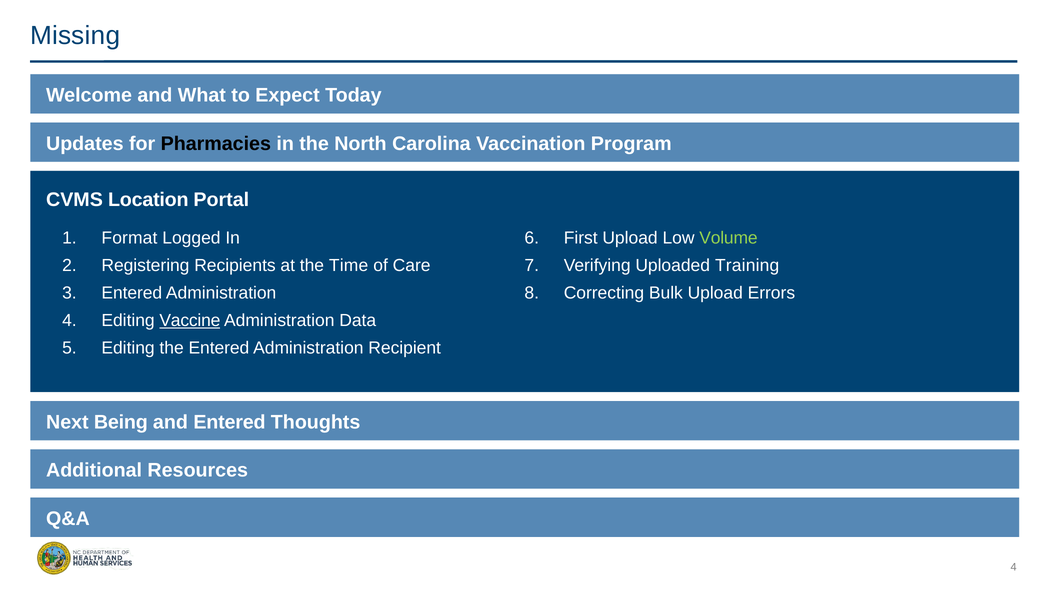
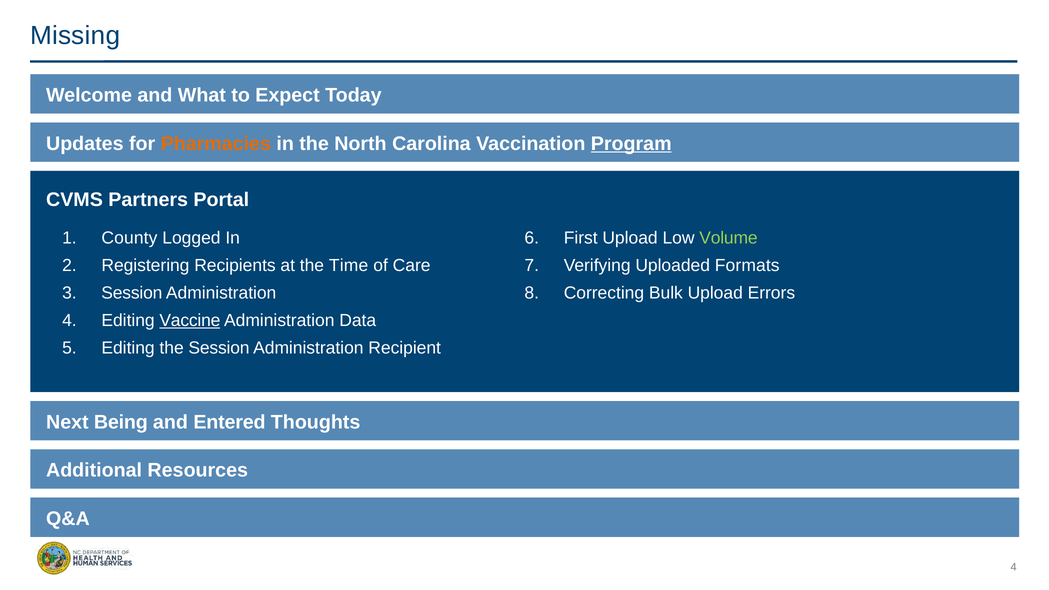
Pharmacies colour: black -> orange (216, 144)
Program underline: none -> present (631, 144)
Location: Location -> Partners (148, 200)
Format: Format -> County (129, 238)
Training: Training -> Formats (747, 266)
Entered: Entered -> Session (132, 293)
the Entered: Entered -> Session (219, 348)
